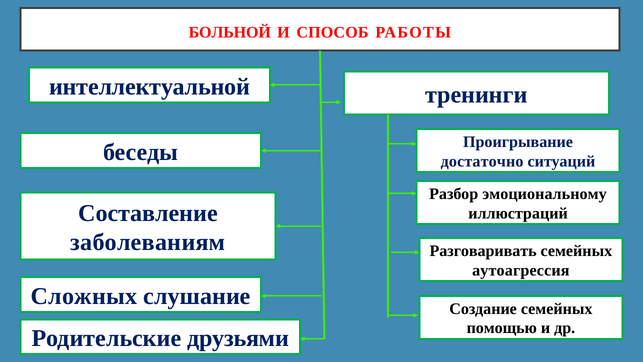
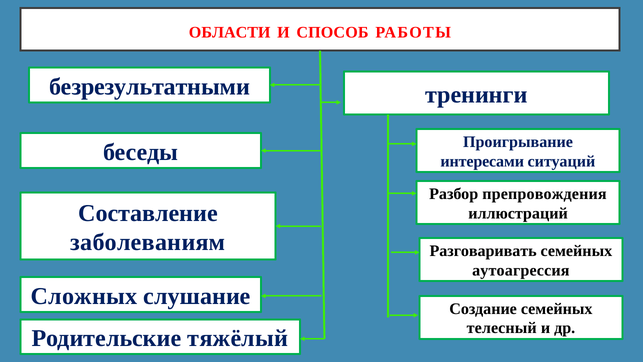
БОЛЬНОЙ: БОЛЬНОЙ -> ОБЛАСТИ (230, 32)
интеллектуальной: интеллектуальной -> безрезультатными (150, 87)
достаточно: достаточно -> интересами (482, 161)
эмоциональному: эмоциональному -> препровождения (544, 194)
помощью: помощью -> телесный (502, 328)
друзьями: друзьями -> тяжёлый (238, 338)
